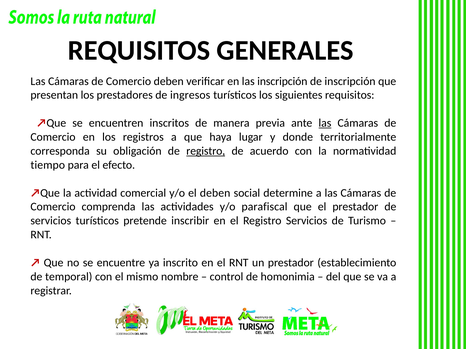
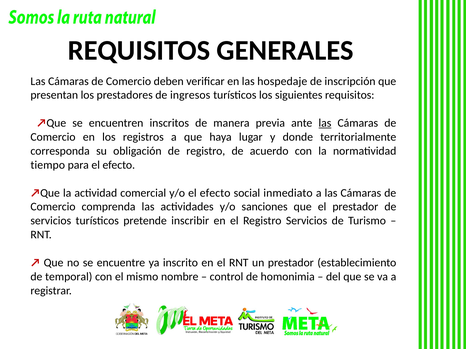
las inscripción: inscripción -> hospedaje (282, 81)
registro underline: present -> none (206, 151)
y/o el deben: deben -> efecto (215, 193)
determine: determine -> inmediato (288, 193)
parafiscal: parafiscal -> sanciones (265, 207)
